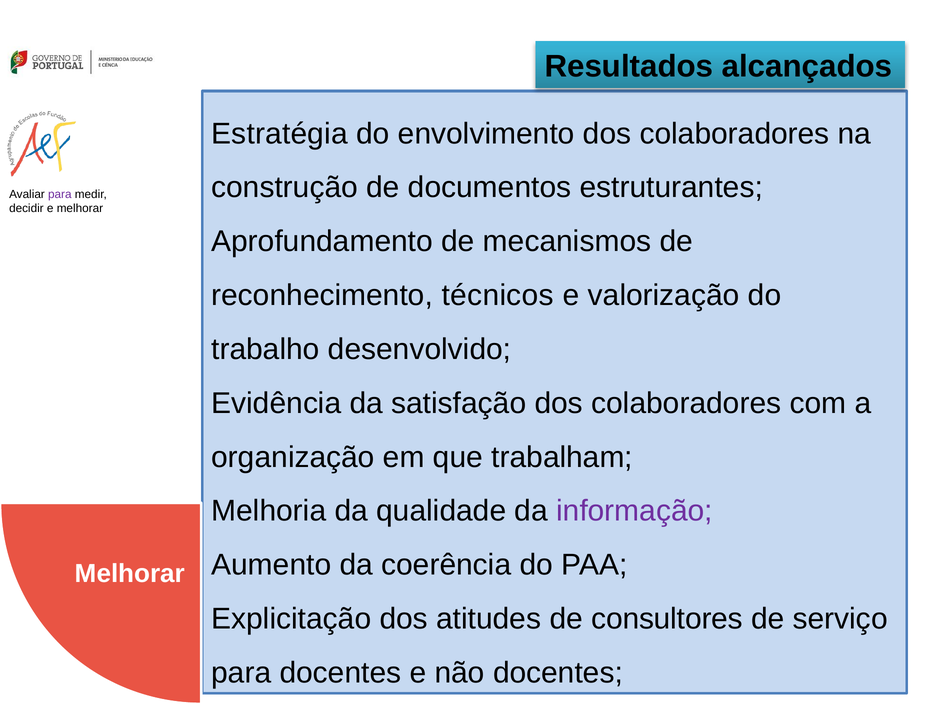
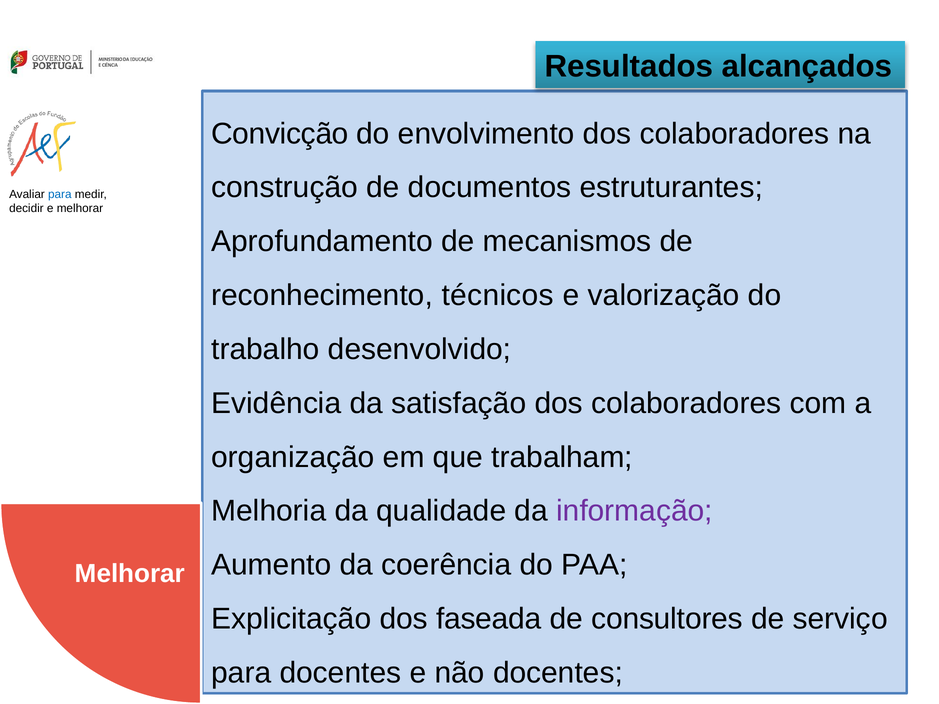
Estratégia: Estratégia -> Convicção (280, 134)
para colour: purple -> blue (60, 194)
atitudes: atitudes -> faseada (489, 619)
